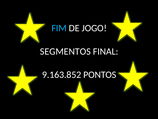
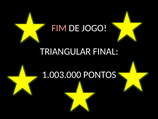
FIM colour: light blue -> pink (59, 28)
SEGMENTOS: SEGMENTOS -> TRIANGULAR (65, 51)
9.163.852: 9.163.852 -> 1.003.000 (62, 74)
